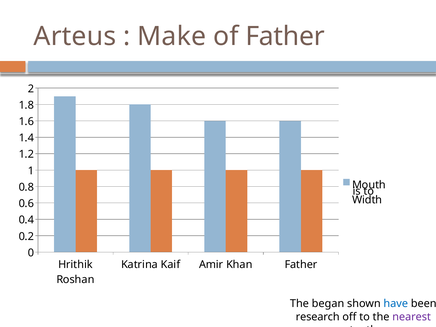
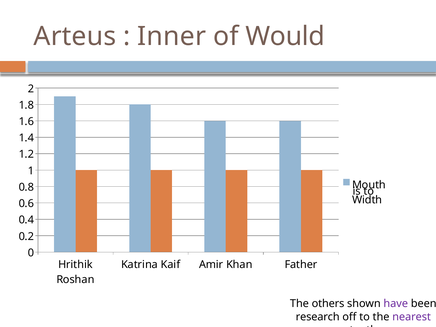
Make: Make -> Inner (172, 36)
of Father: Father -> Would (285, 36)
began: began -> others (328, 304)
have colour: blue -> purple (396, 304)
